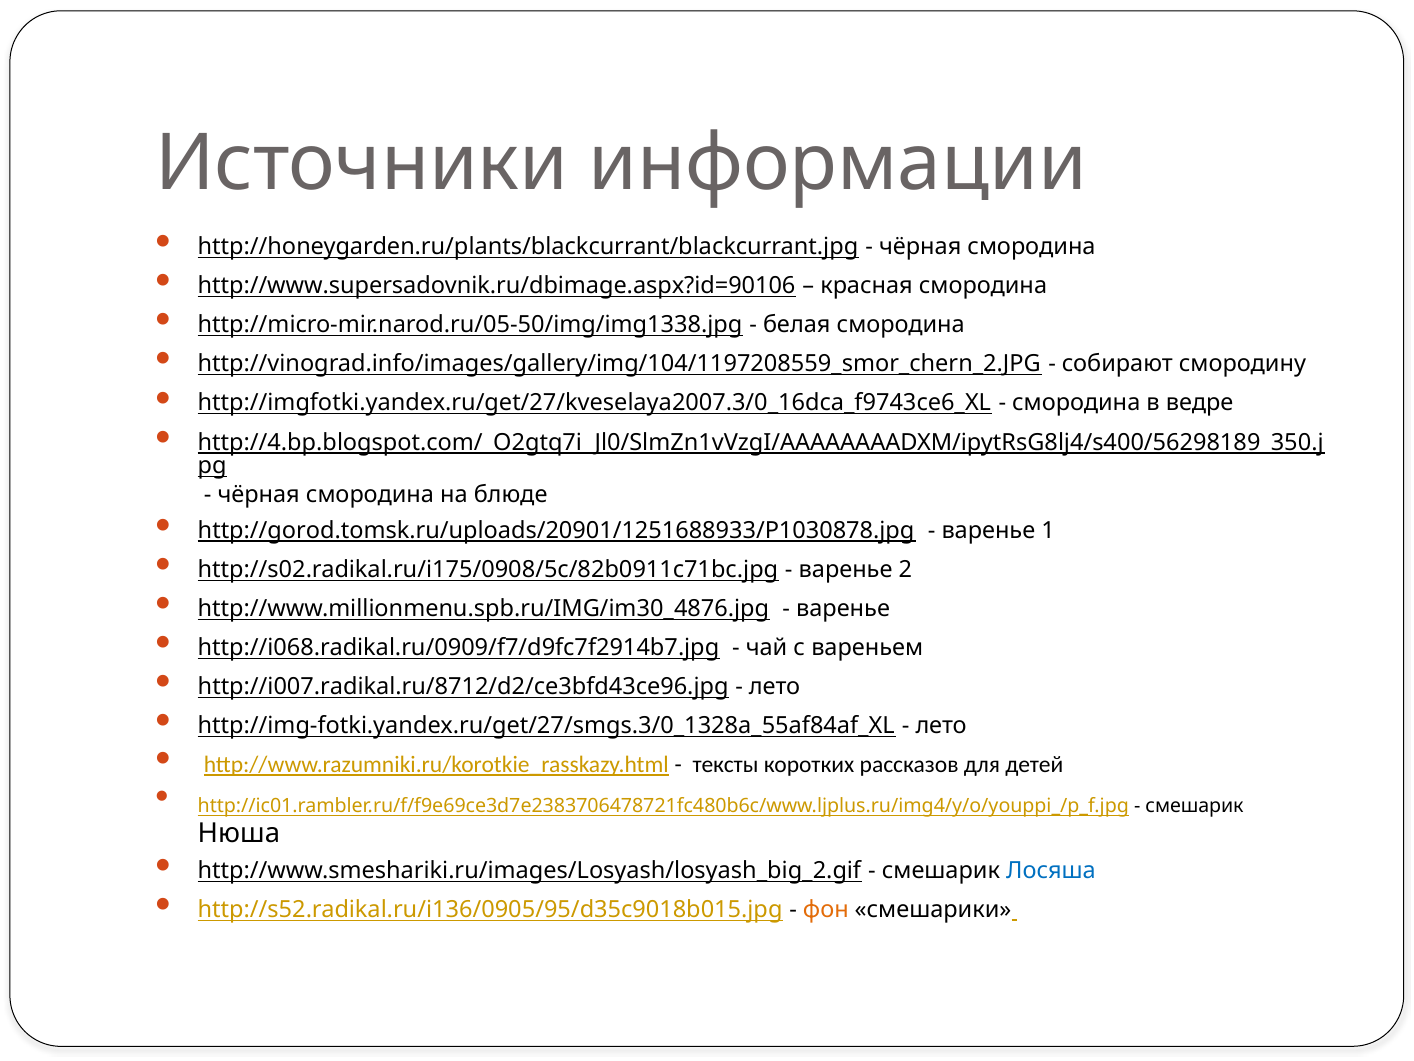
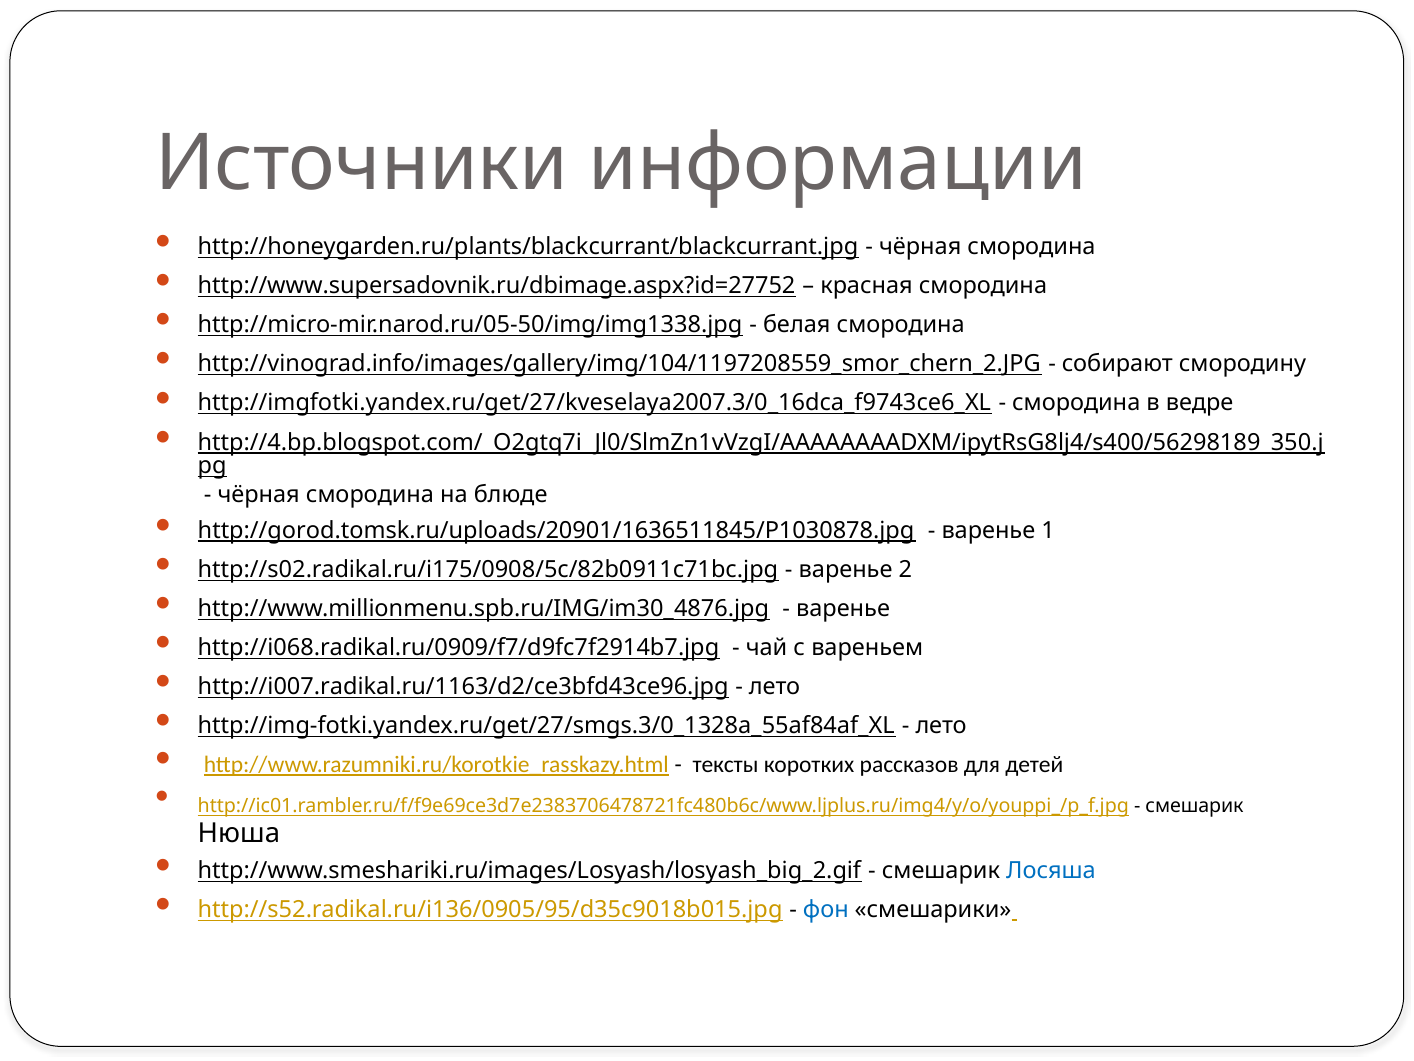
http://www.supersadovnik.ru/dbimage.aspx?id=90106: http://www.supersadovnik.ru/dbimage.aspx?id=90106 -> http://www.supersadovnik.ru/dbimage.aspx?id=27752 (497, 286)
http://gorod.tomsk.ru/uploads/20901/1251688933/P1030878.jpg: http://gorod.tomsk.ru/uploads/20901/1251688933/P1030878.jpg -> http://gorod.tomsk.ru/uploads/20901/1636511845/P1030878.jpg (556, 530)
http://i007.radikal.ru/8712/d2/ce3bfd43ce96.jpg: http://i007.radikal.ru/8712/d2/ce3bfd43ce96.jpg -> http://i007.radikal.ru/1163/d2/ce3bfd43ce96.jpg (463, 686)
фон colour: orange -> blue (826, 909)
